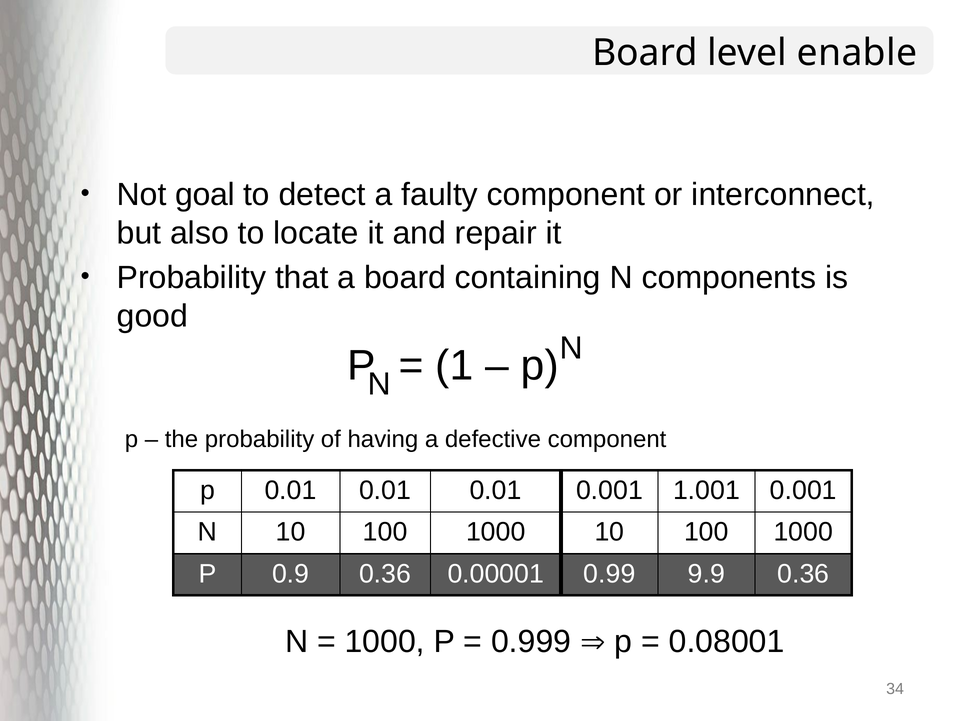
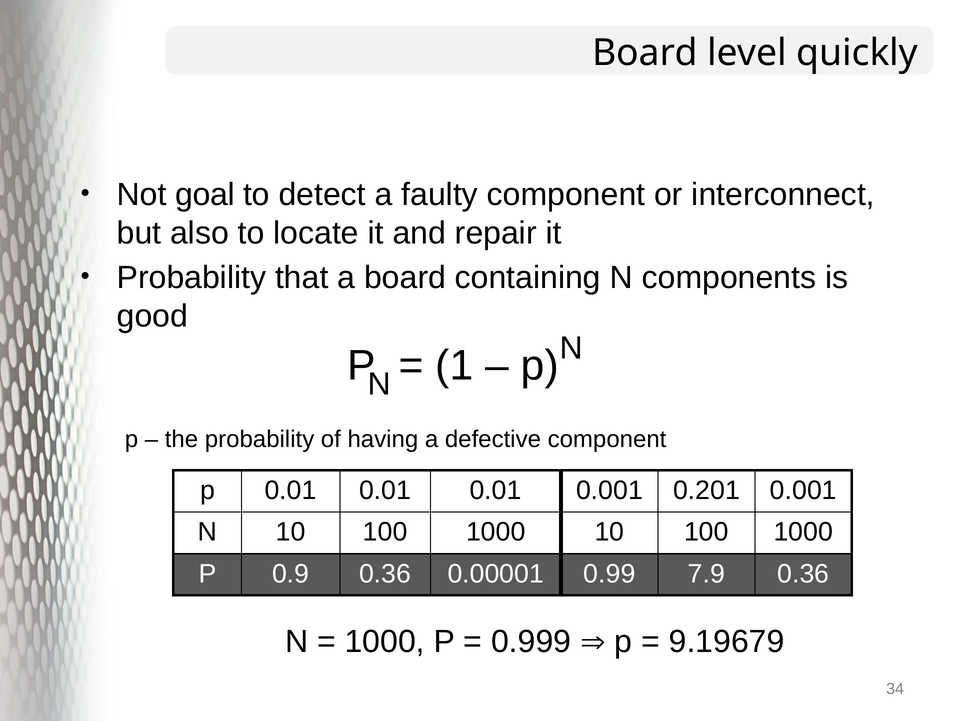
enable: enable -> quickly (857, 53)
1.001: 1.001 -> 0.201 (706, 490)
9.9: 9.9 -> 7.9 (706, 574)
0.08001: 0.08001 -> 9.19679 (727, 641)
